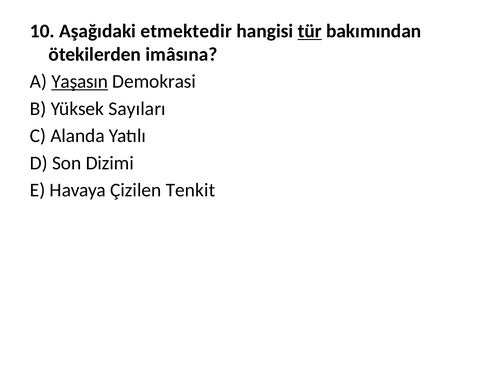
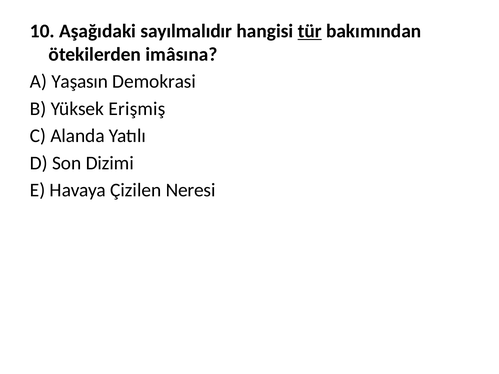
etmektedir: etmektedir -> sayılmalıdır (186, 31)
Yaşasın underline: present -> none (80, 82)
Sayıları: Sayıları -> Erişmiş (137, 109)
Tenkit: Tenkit -> Neresi (191, 190)
